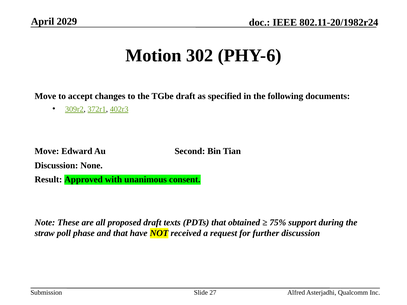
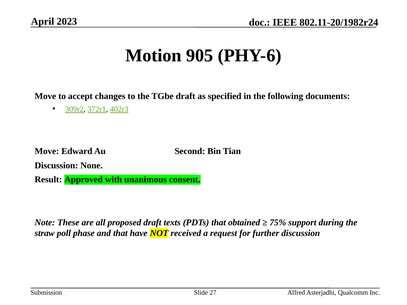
2029: 2029 -> 2023 (67, 22)
302: 302 -> 905 (200, 55)
